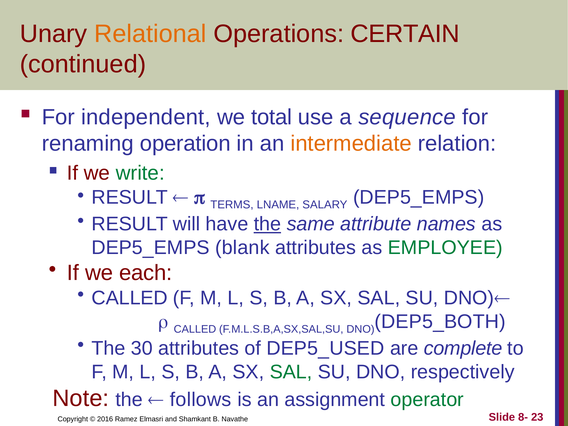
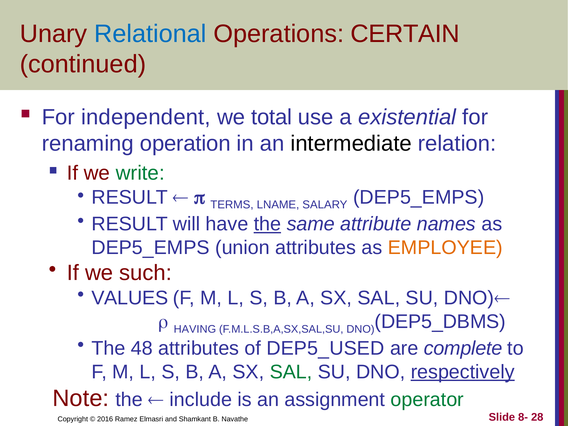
Relational colour: orange -> blue (150, 34)
sequence: sequence -> existential (407, 117)
intermediate colour: orange -> black (351, 144)
blank: blank -> union (242, 248)
EMPLOYEE colour: green -> orange (445, 248)
each: each -> such (146, 273)
CALLED: CALLED -> VALUES (130, 298)
CALLED: CALLED -> HAVING (195, 329)
DEP5_BOTH: DEP5_BOTH -> DEP5_DBMS (440, 322)
30: 30 -> 48 (142, 348)
respectively underline: none -> present (463, 372)
follows: follows -> include (201, 399)
23: 23 -> 28 (537, 417)
